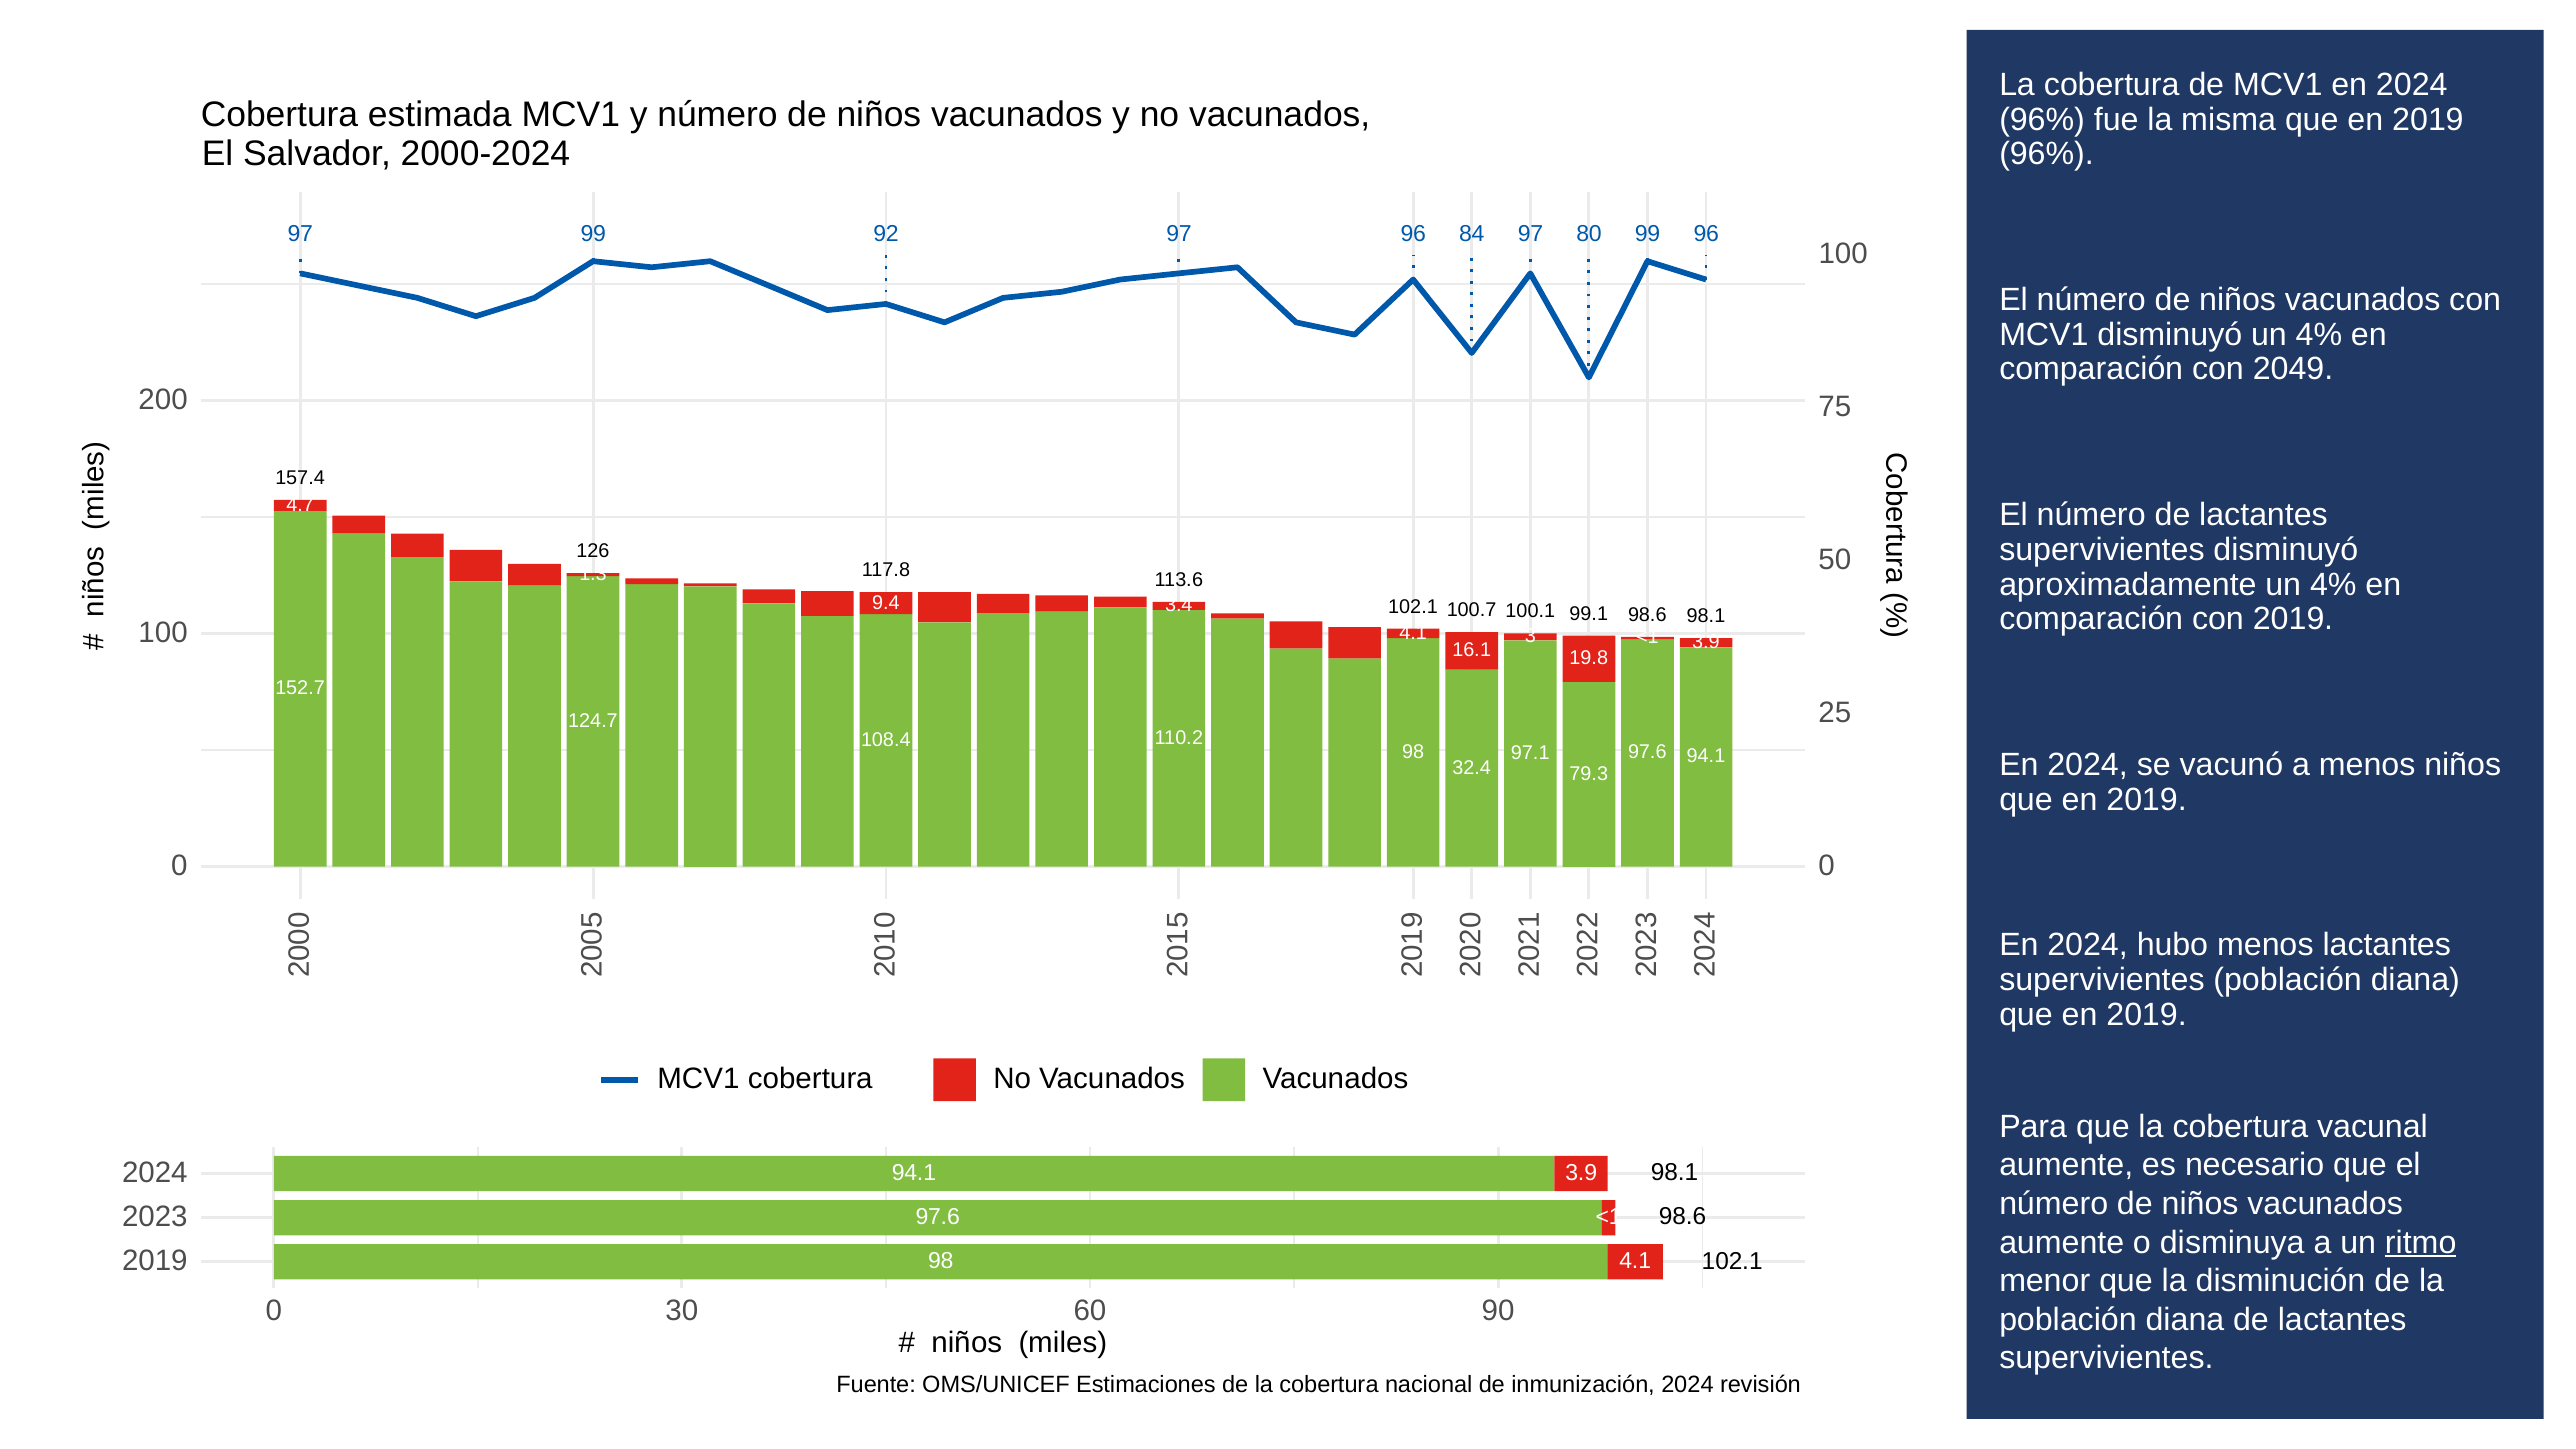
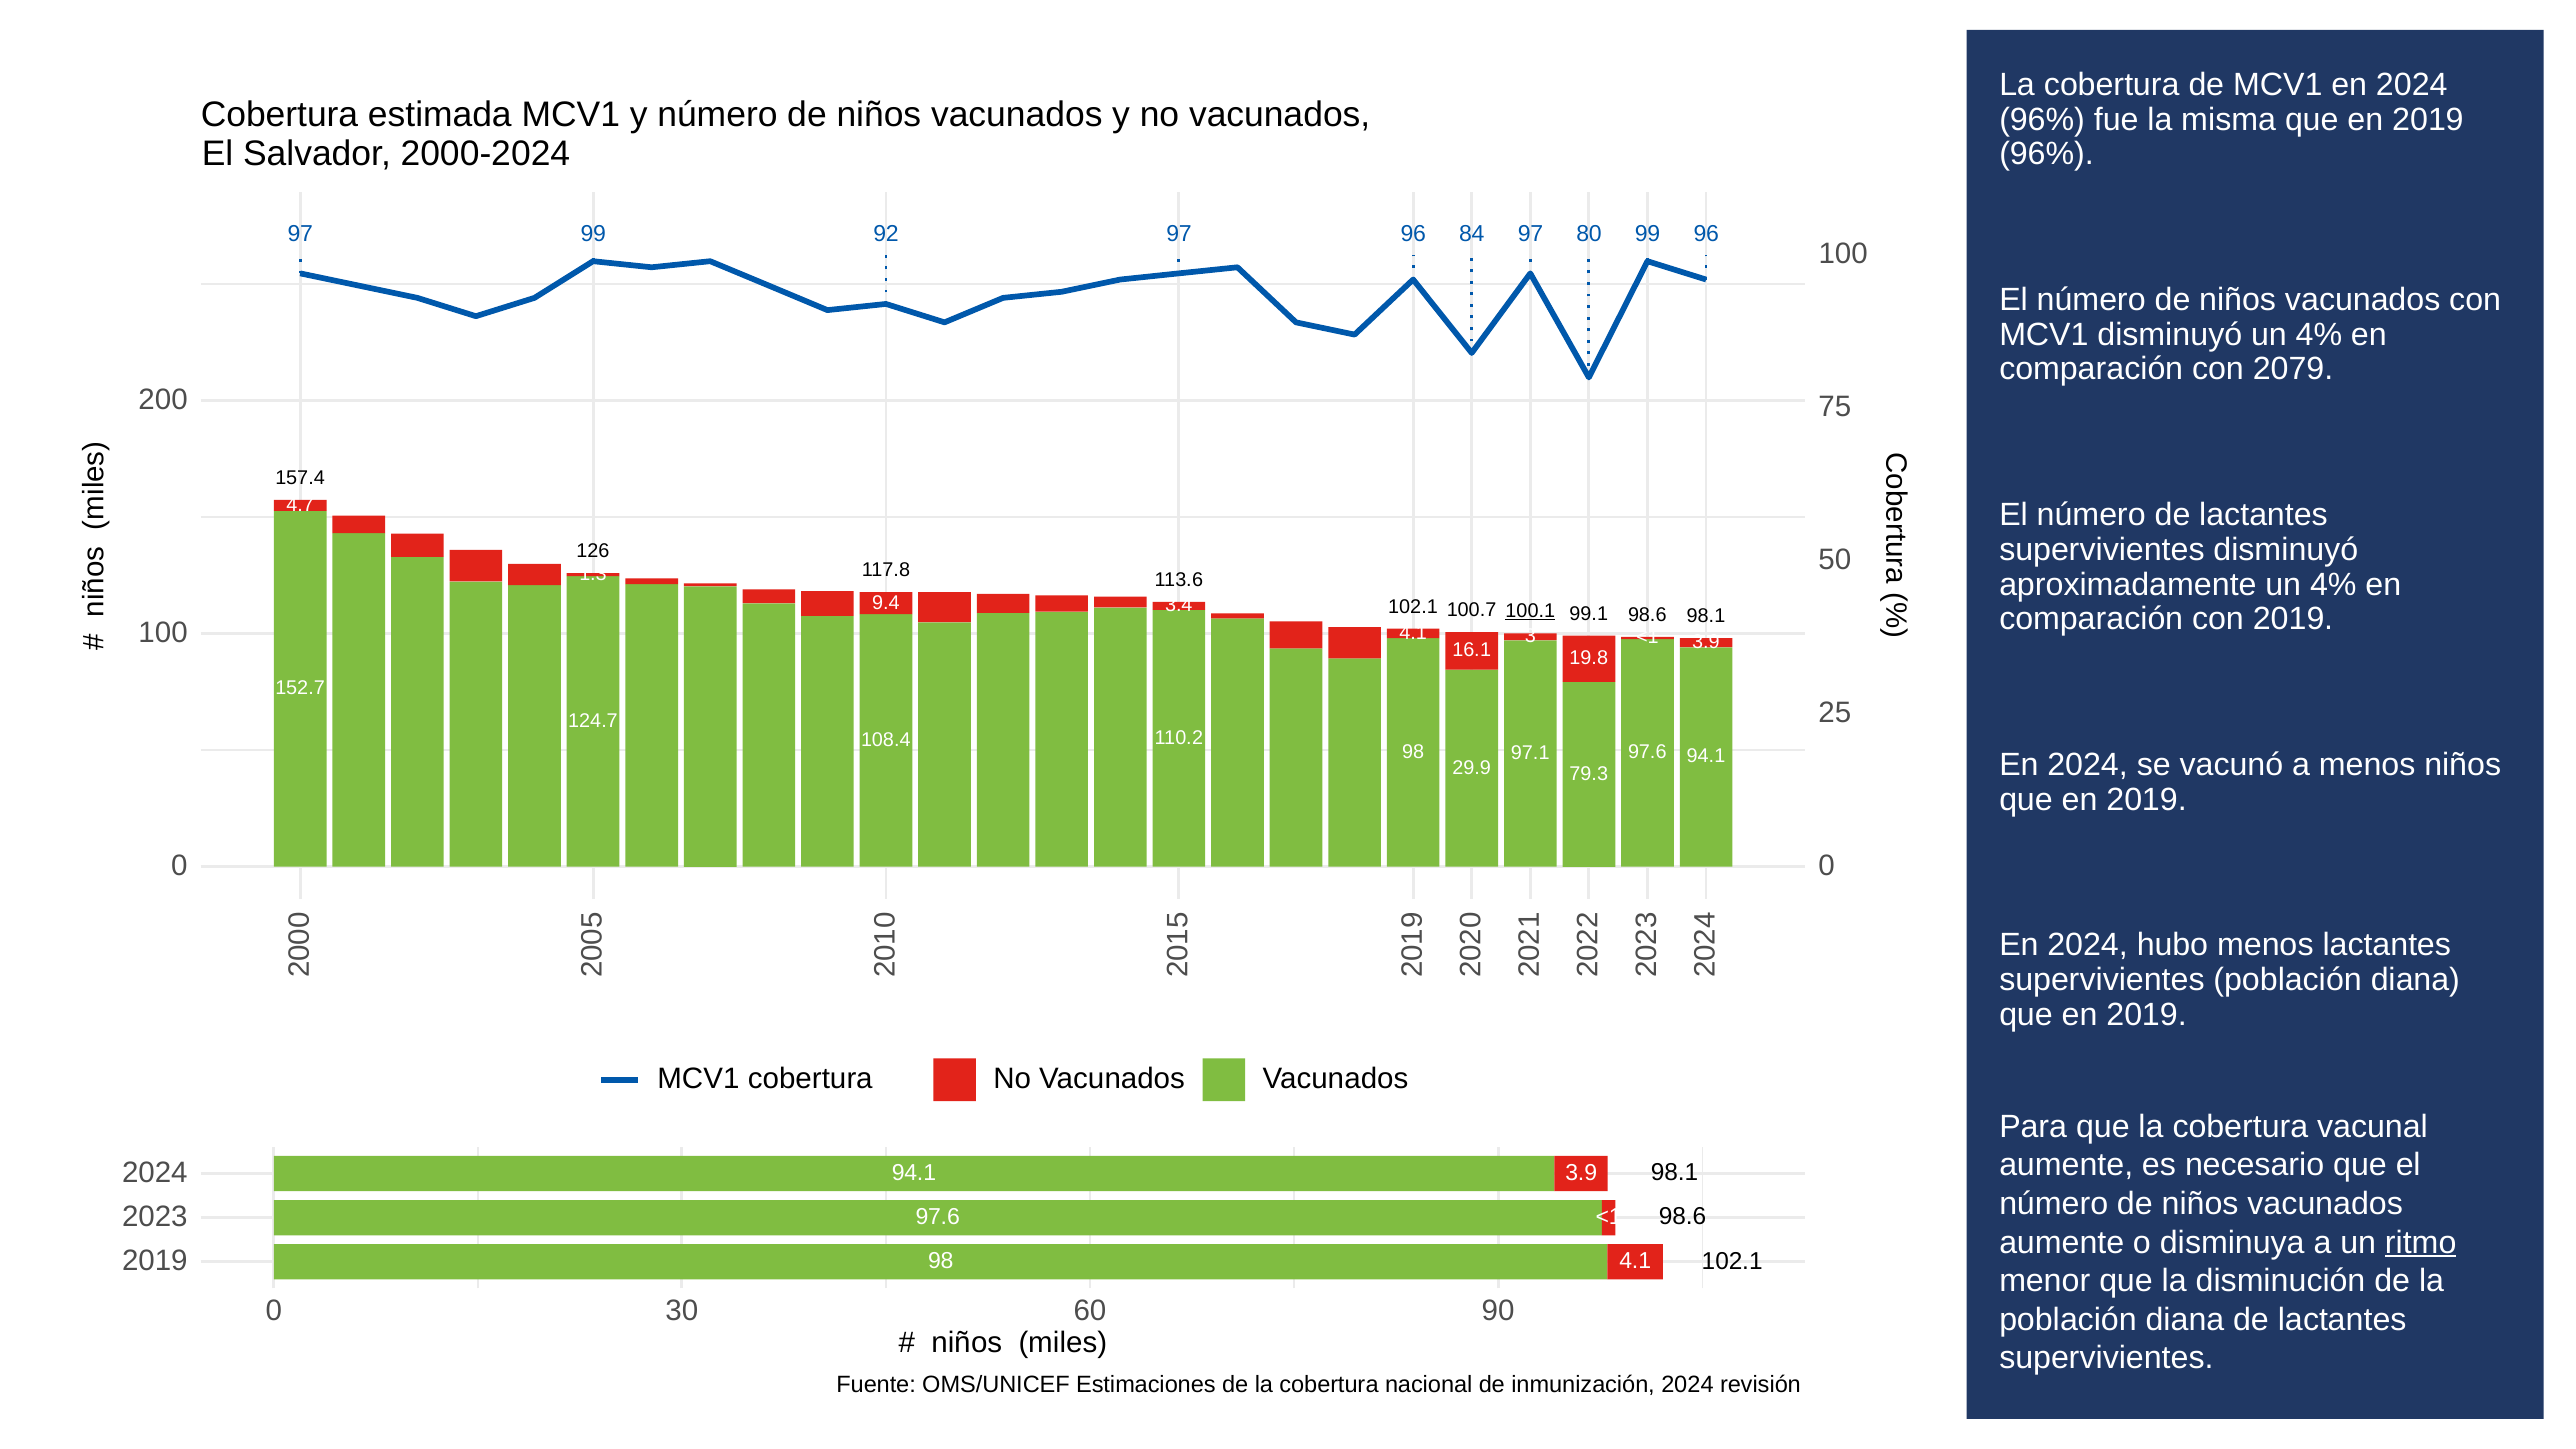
2049: 2049 -> 2079 (2293, 369)
100.1 underline: none -> present (1530, 611)
32.4: 32.4 -> 29.9 (1472, 768)
